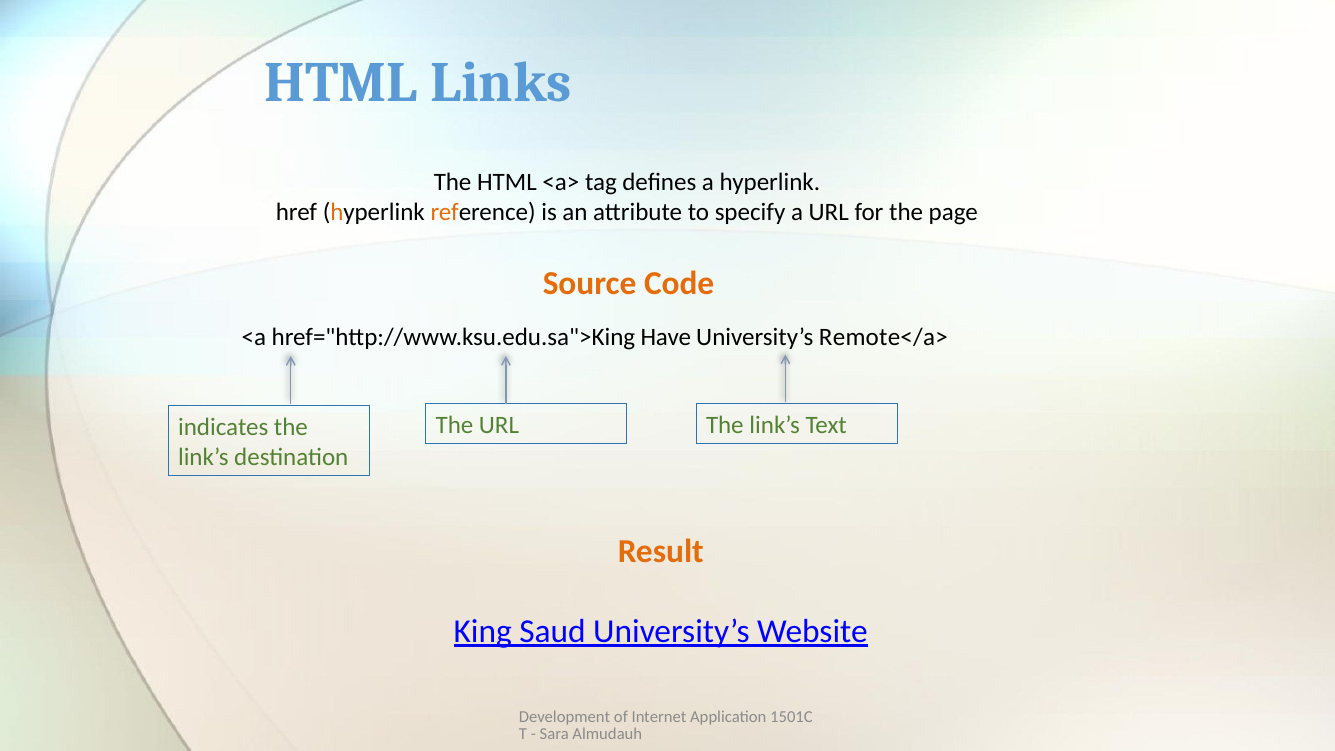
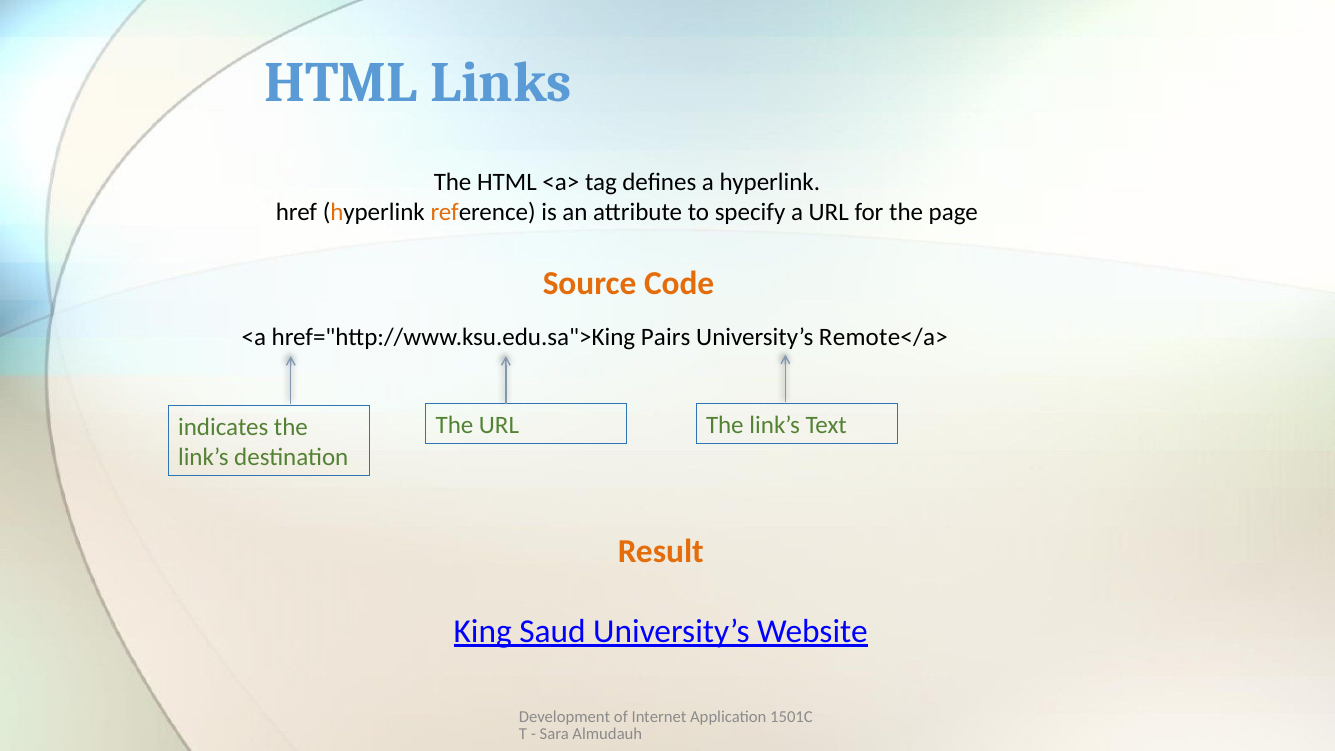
Have: Have -> Pairs (666, 337)
